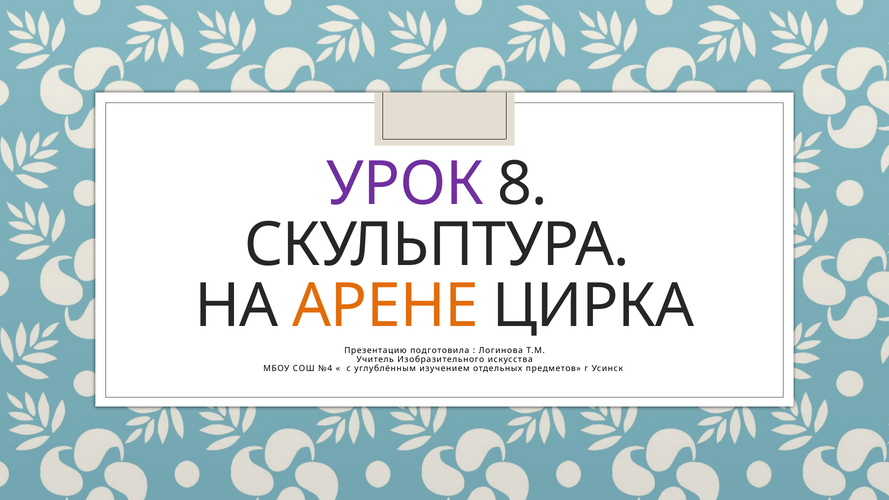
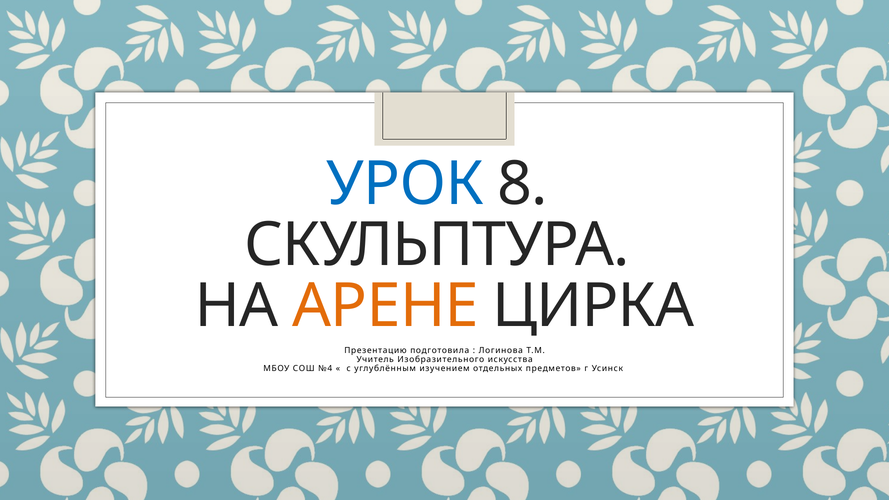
УРОК colour: purple -> blue (405, 184)
